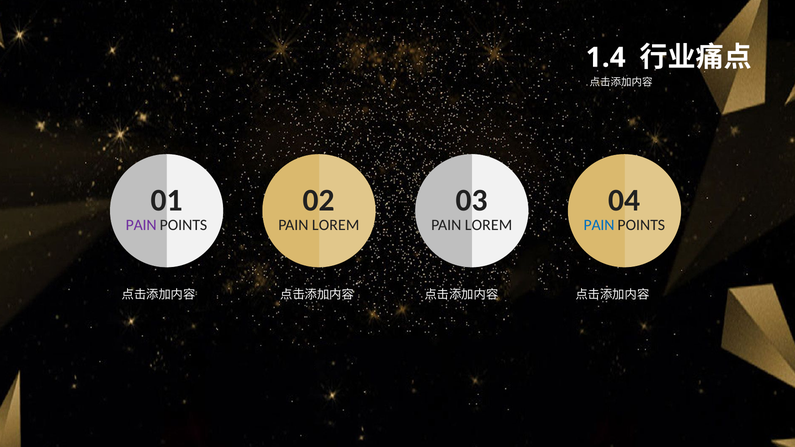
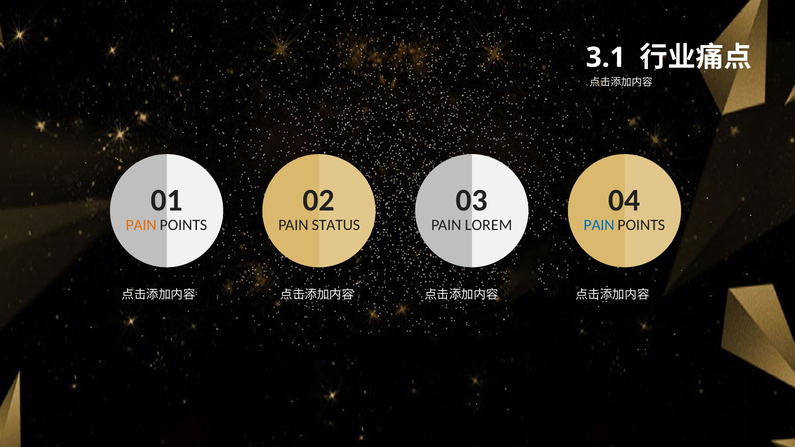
1.4: 1.4 -> 3.1 (606, 58)
PAIN colour: purple -> orange (141, 225)
LOREM: LOREM -> STATUS (336, 225)
